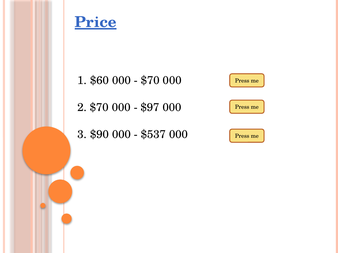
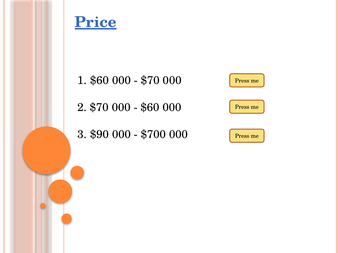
$97: $97 -> $60 (150, 108)
$537: $537 -> $700 (153, 135)
